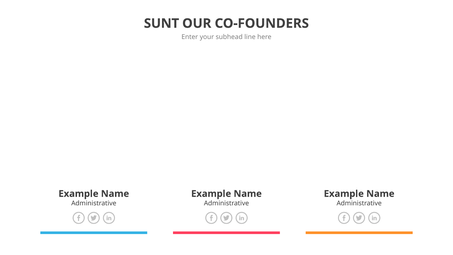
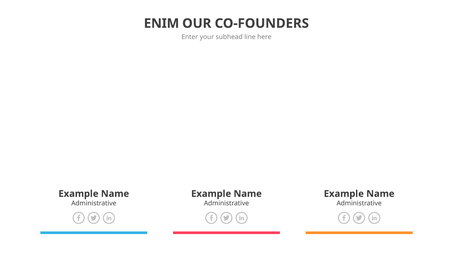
SUNT: SUNT -> ENIM (161, 23)
